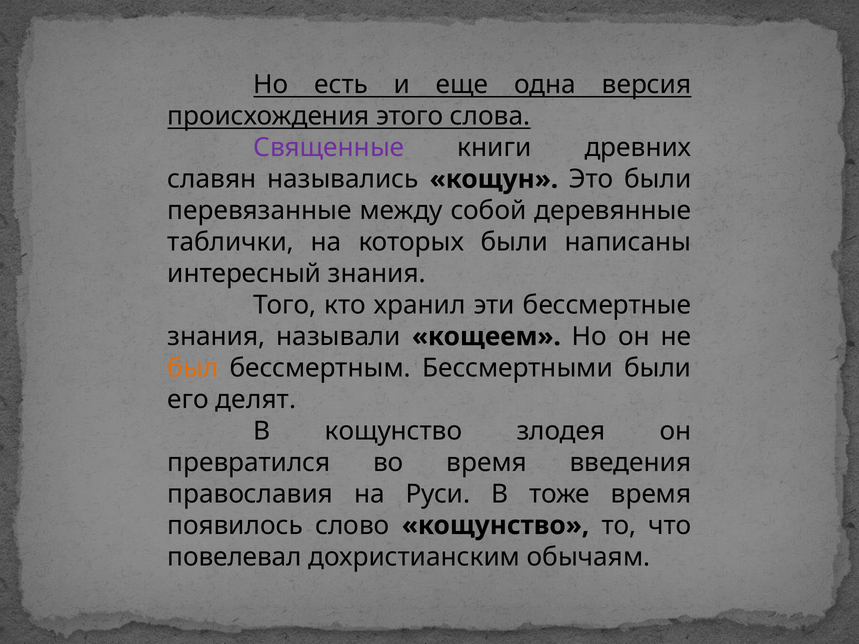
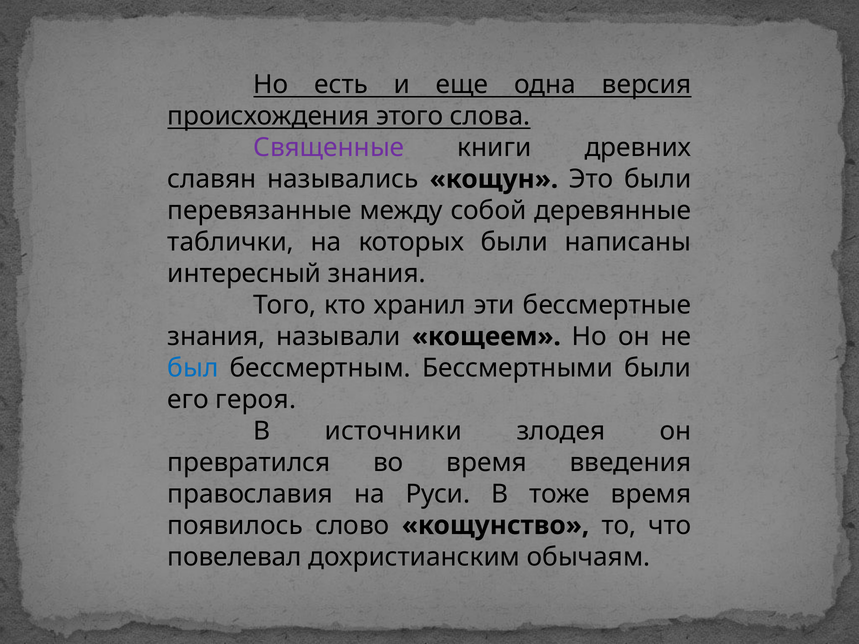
был colour: orange -> blue (193, 368)
делят: делят -> героя (256, 400)
В кощунство: кощунство -> источники (393, 431)
